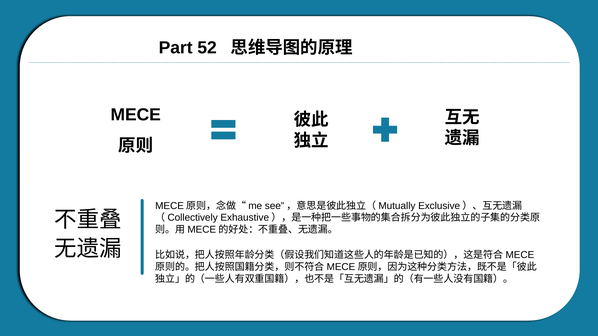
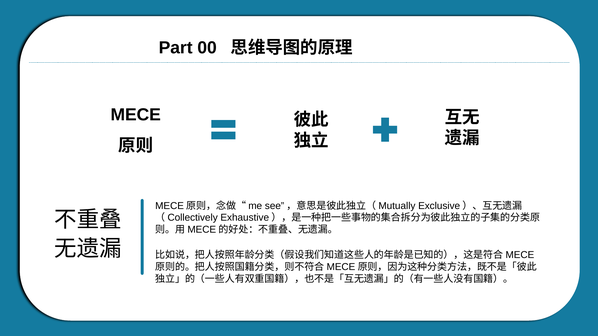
52: 52 -> 00 (207, 48)
